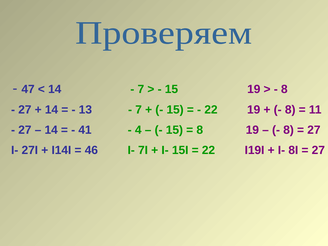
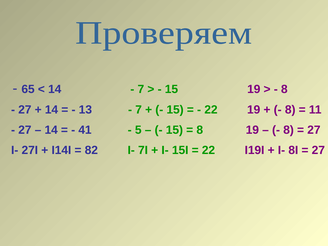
47: 47 -> 65 (28, 89)
4: 4 -> 5 (138, 130)
46: 46 -> 82 (91, 150)
